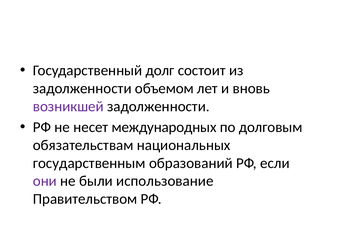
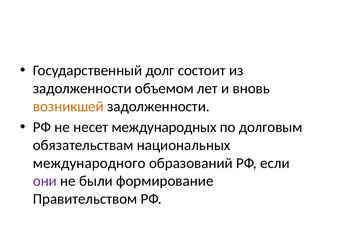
возникшей colour: purple -> orange (68, 107)
государственным: государственным -> международного (89, 164)
использование: использование -> формирование (165, 182)
